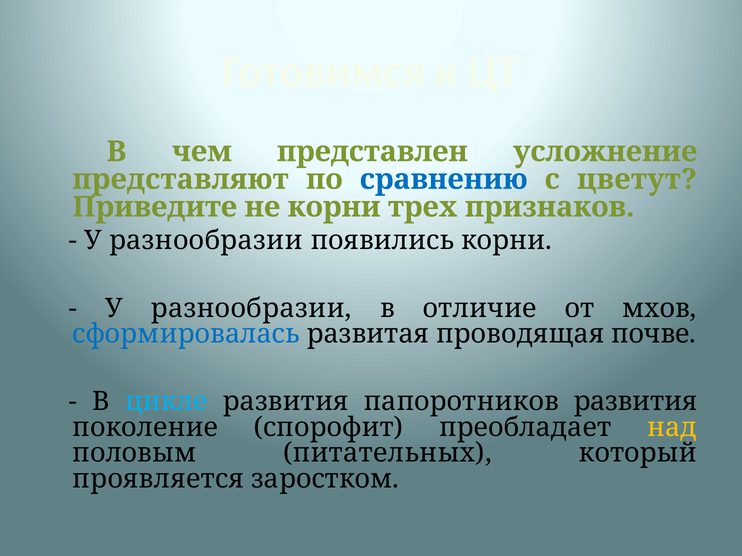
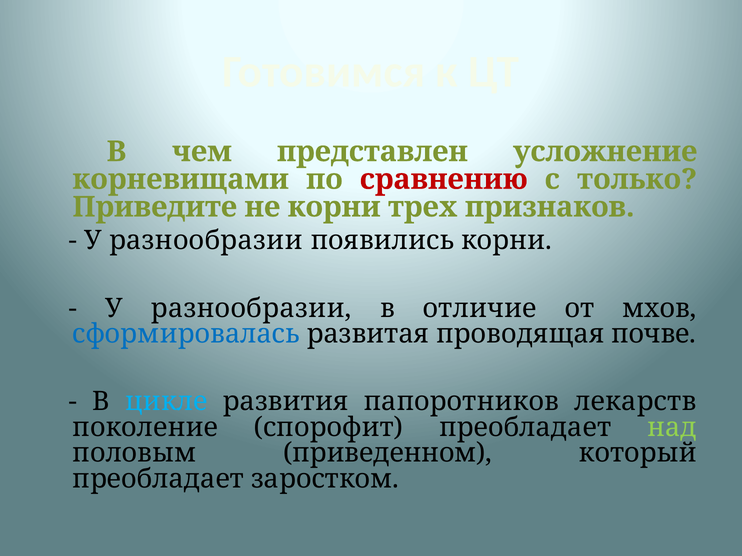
представляют: представляют -> корневищами (181, 179)
сравнению colour: blue -> red (444, 179)
цветут: цветут -> только (637, 179)
папоротников развития: развития -> лекарств (635, 402)
над colour: yellow -> light green (672, 428)
питательных: питательных -> приведенном (388, 453)
проявляется: проявляется -> преобладает (158, 479)
